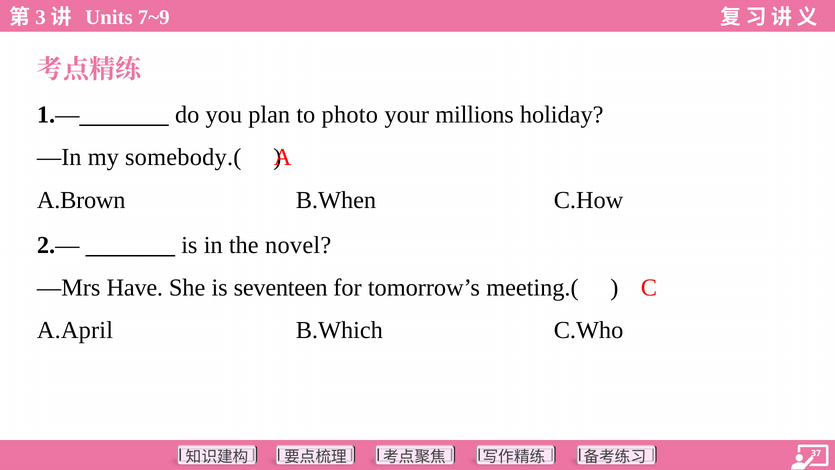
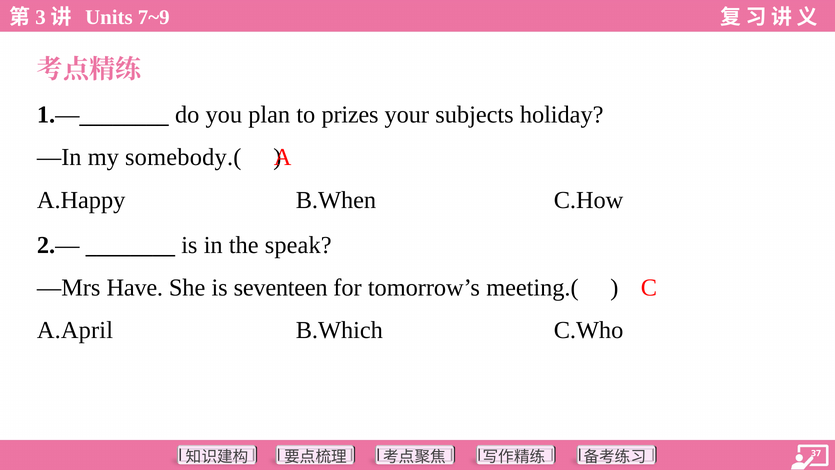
photo: photo -> prizes (350, 114)
millions: millions -> subjects (475, 114)
A.Brown: A.Brown -> A.Happy (81, 200)
novel: novel -> speak (298, 245)
